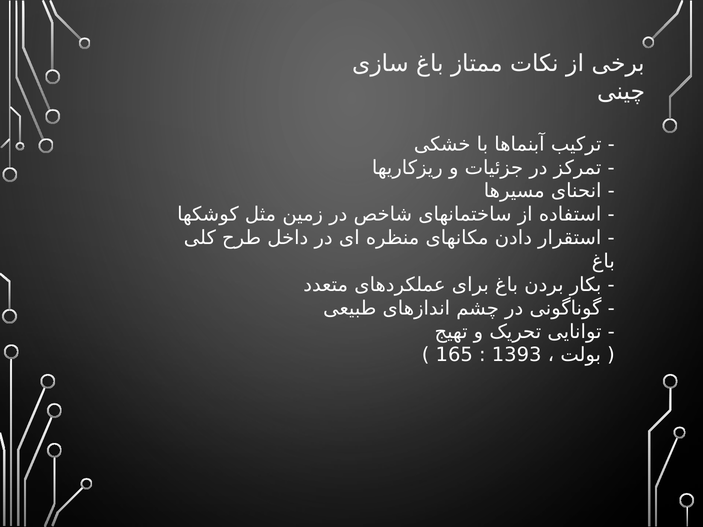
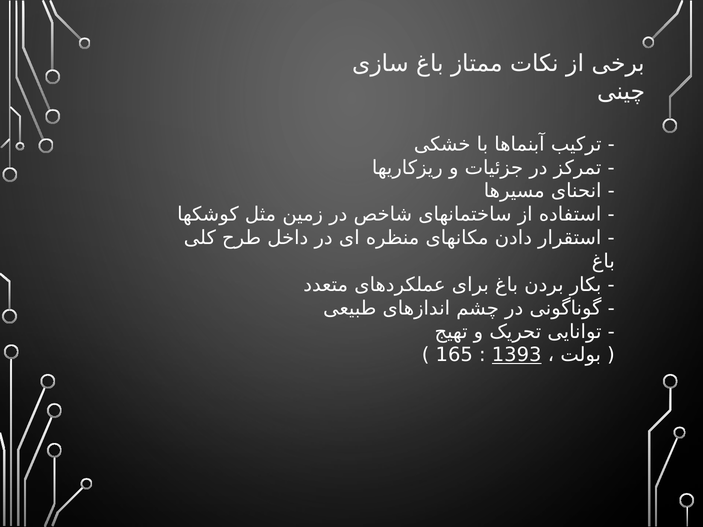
1393 underline: none -> present (517, 355)
